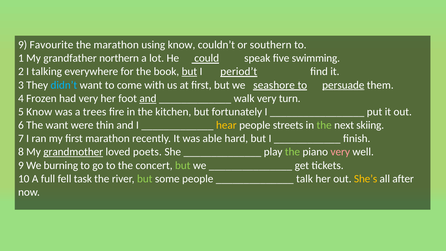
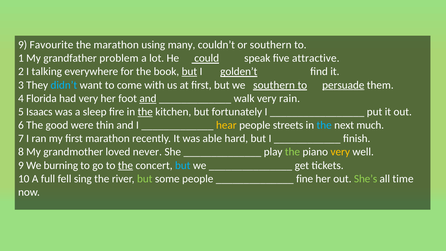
using know: know -> many (182, 45)
northern: northern -> problem (119, 58)
swimming: swimming -> attractive (316, 58)
period’t: period’t -> golden’t (239, 72)
we seashore: seashore -> southern (274, 85)
Frozen: Frozen -> Florida (41, 98)
turn: turn -> rain (290, 98)
5 Know: Know -> Isaacs (39, 112)
trees: trees -> sleep (95, 112)
the underline: none -> present (145, 112)
The want: want -> good (57, 125)
the colour: light green -> light blue (324, 125)
skiing: skiing -> much (370, 125)
grandmother underline: present -> none (73, 152)
poets: poets -> never (147, 152)
very colour: pink -> yellow (340, 152)
the underline: none -> present (125, 165)
but colour: light green -> light blue (183, 165)
task: task -> sing (83, 179)
talk: talk -> fine (305, 179)
She’s colour: yellow -> light green (366, 179)
after: after -> time (403, 179)
